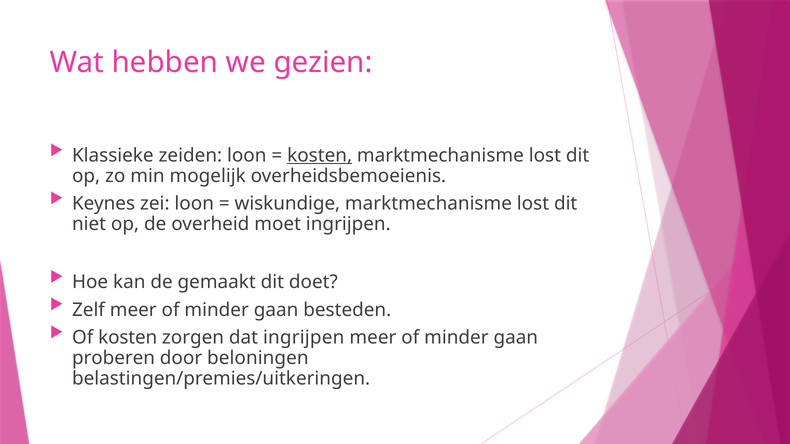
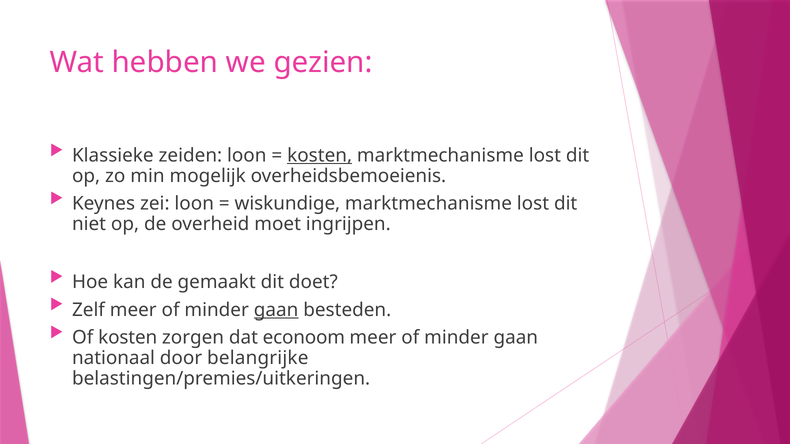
gaan underline: none -> present (276, 310)
dat ingrijpen: ingrijpen -> econoom (304, 338)
proberen: proberen -> nationaal (113, 358)
beloningen: beloningen -> belangrijke (258, 358)
